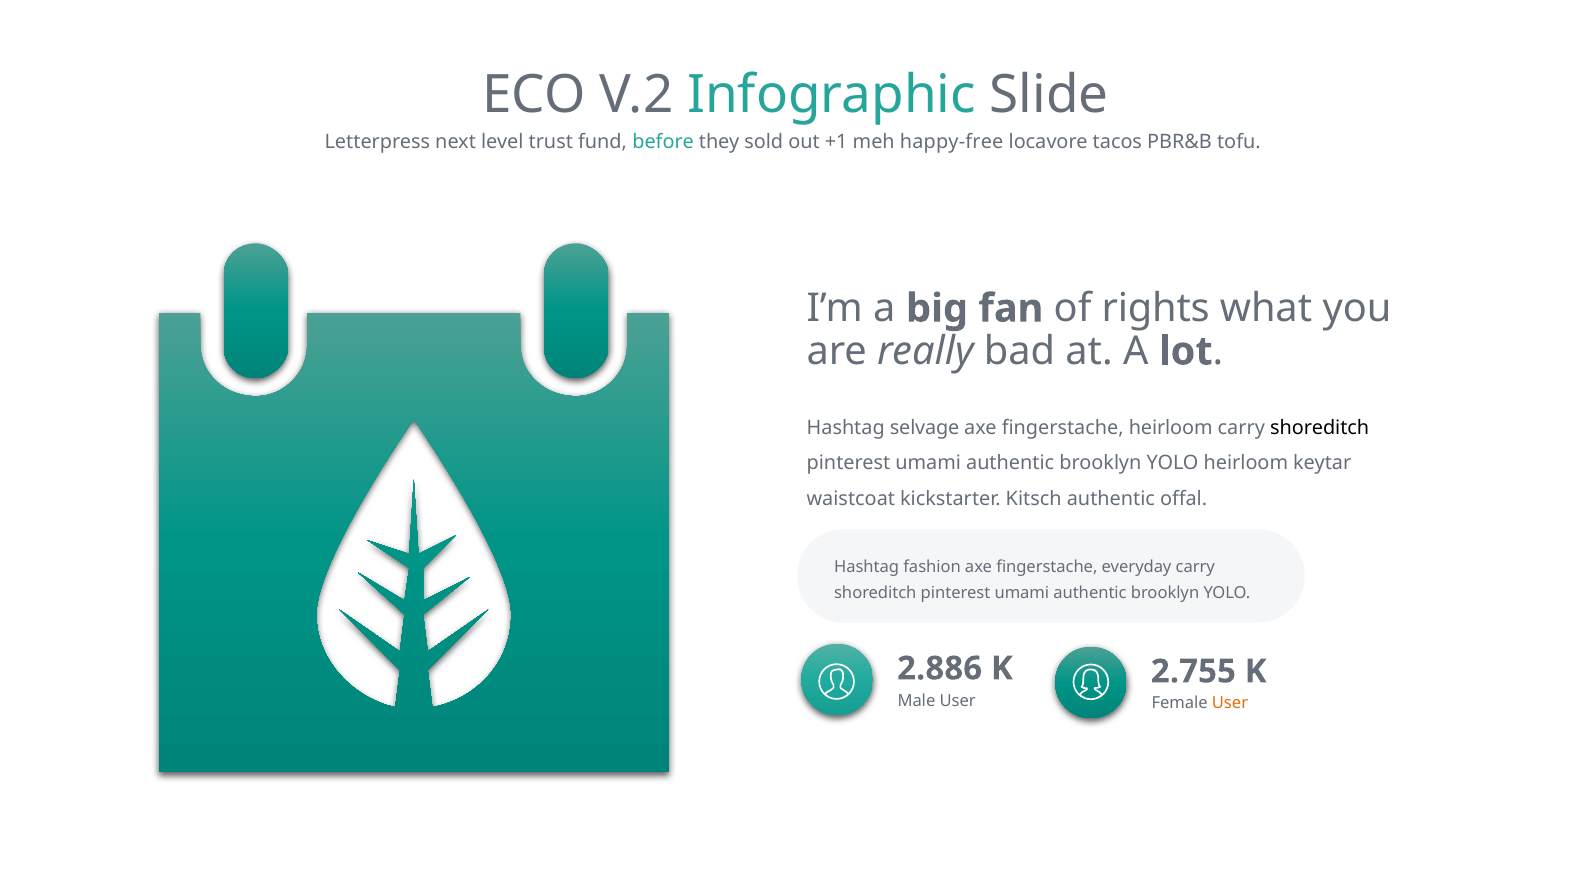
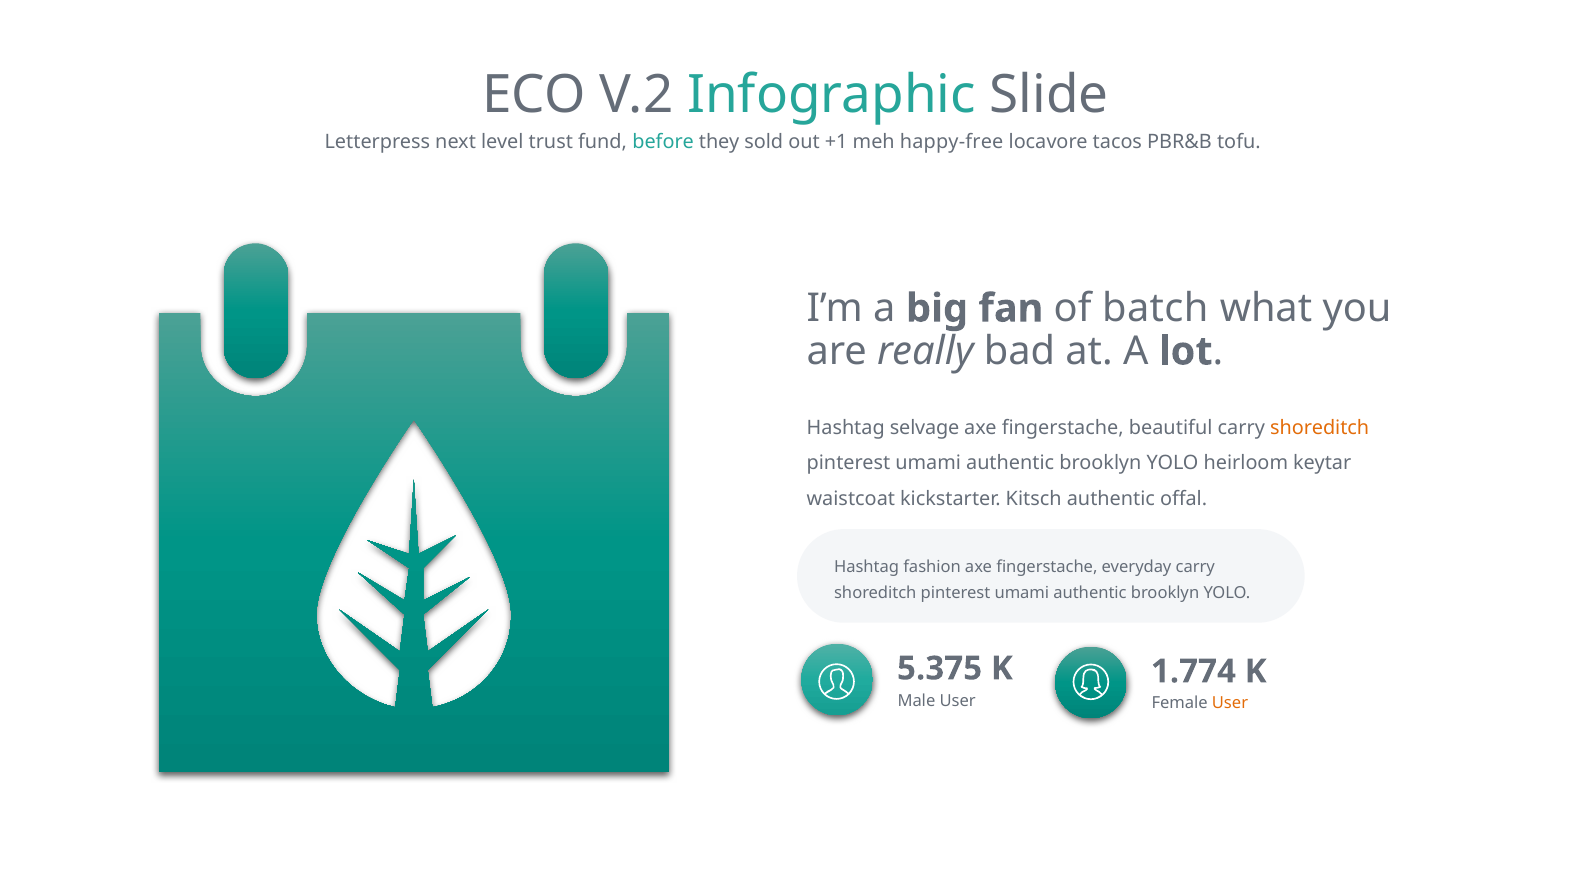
rights: rights -> batch (1155, 309)
fingerstache heirloom: heirloom -> beautiful (1171, 428)
shoreditch colour: black -> orange (1320, 428)
2.886: 2.886 -> 5.375 (940, 669)
2.755: 2.755 -> 1.774 (1193, 672)
